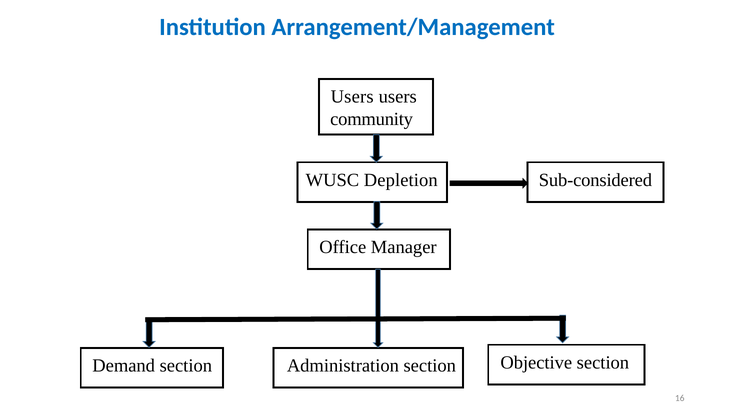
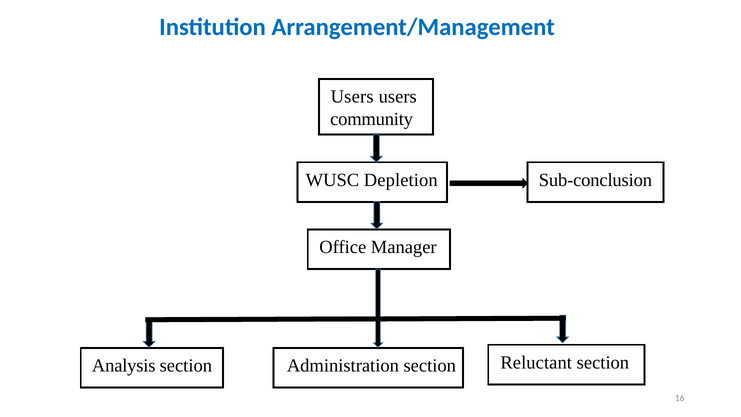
Sub-considered: Sub-considered -> Sub-conclusion (595, 180)
Demand: Demand -> Analysis (124, 366)
Objective: Objective -> Reluctant (536, 362)
